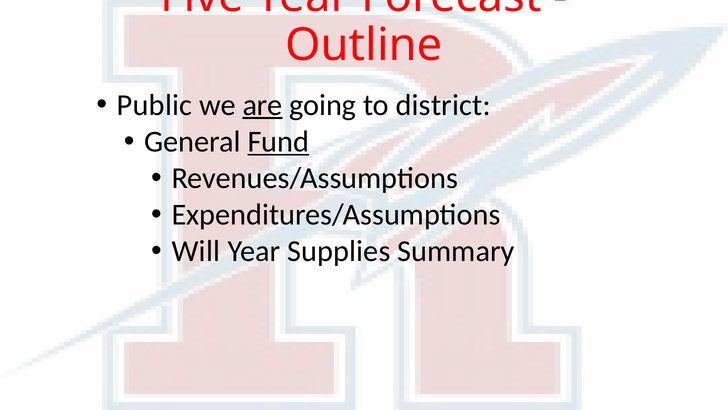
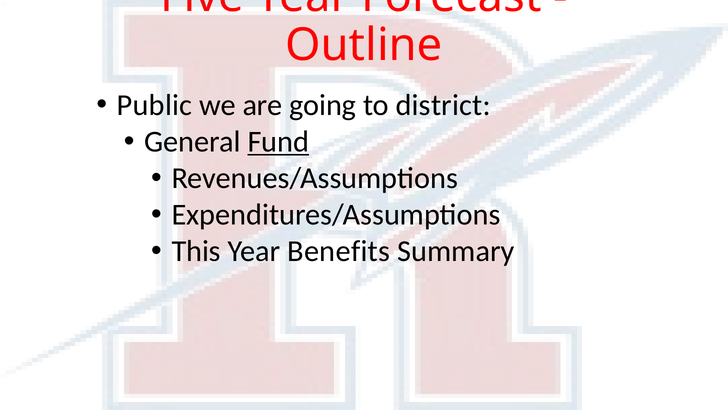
are underline: present -> none (262, 105)
Will: Will -> This (196, 251)
Supplies: Supplies -> Benefits (339, 251)
